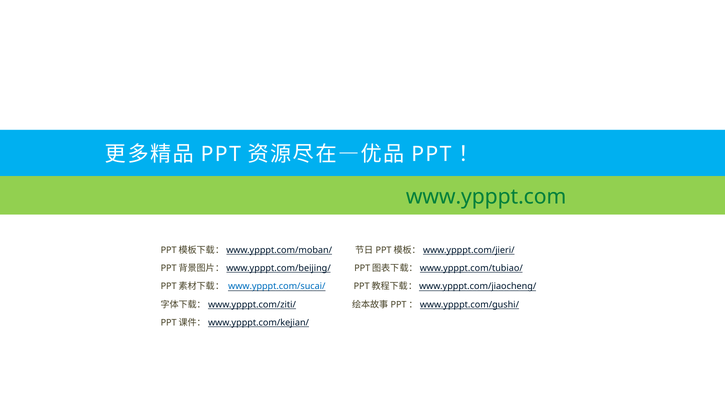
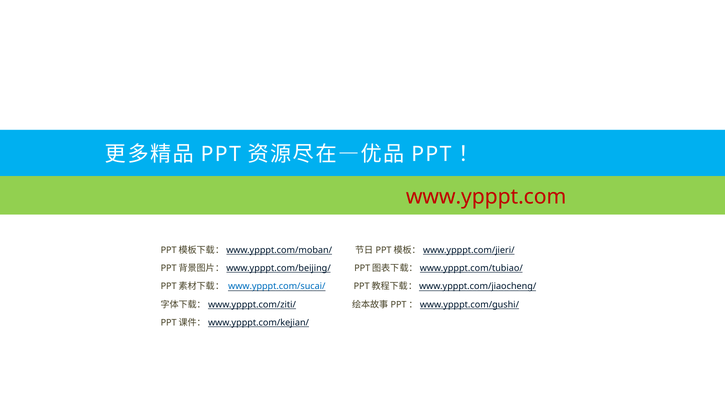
www.ypppt.com colour: green -> red (486, 196)
